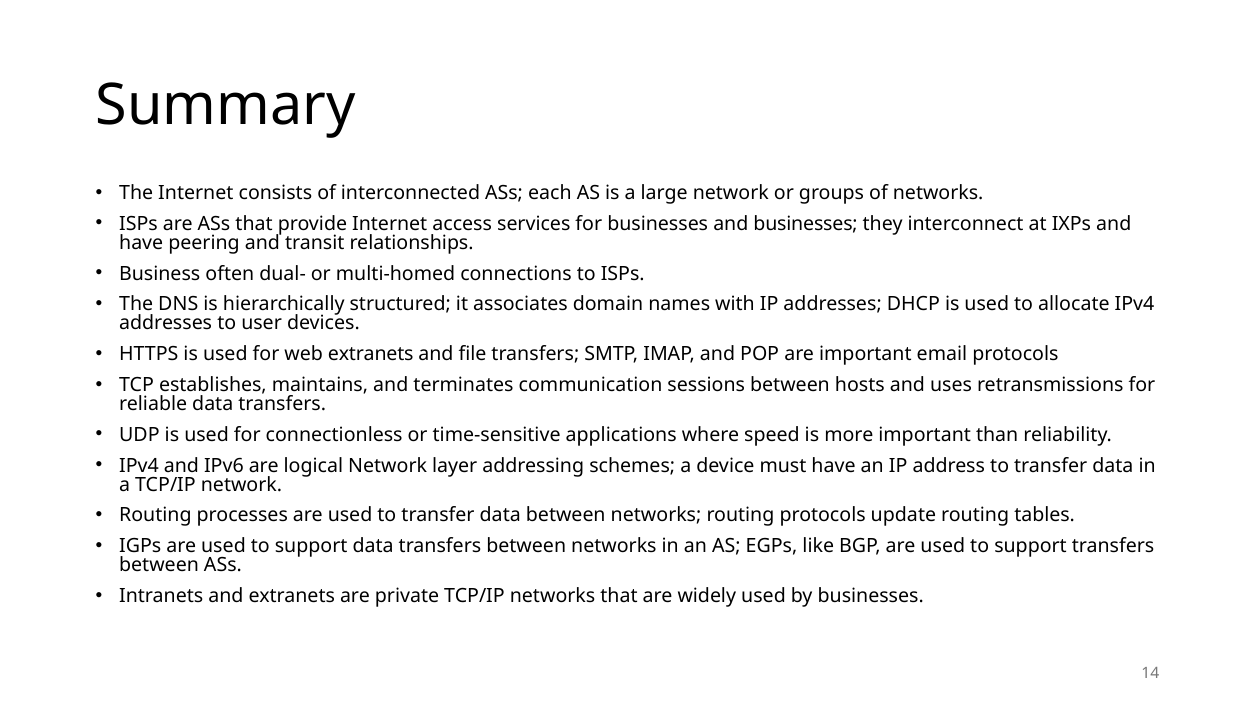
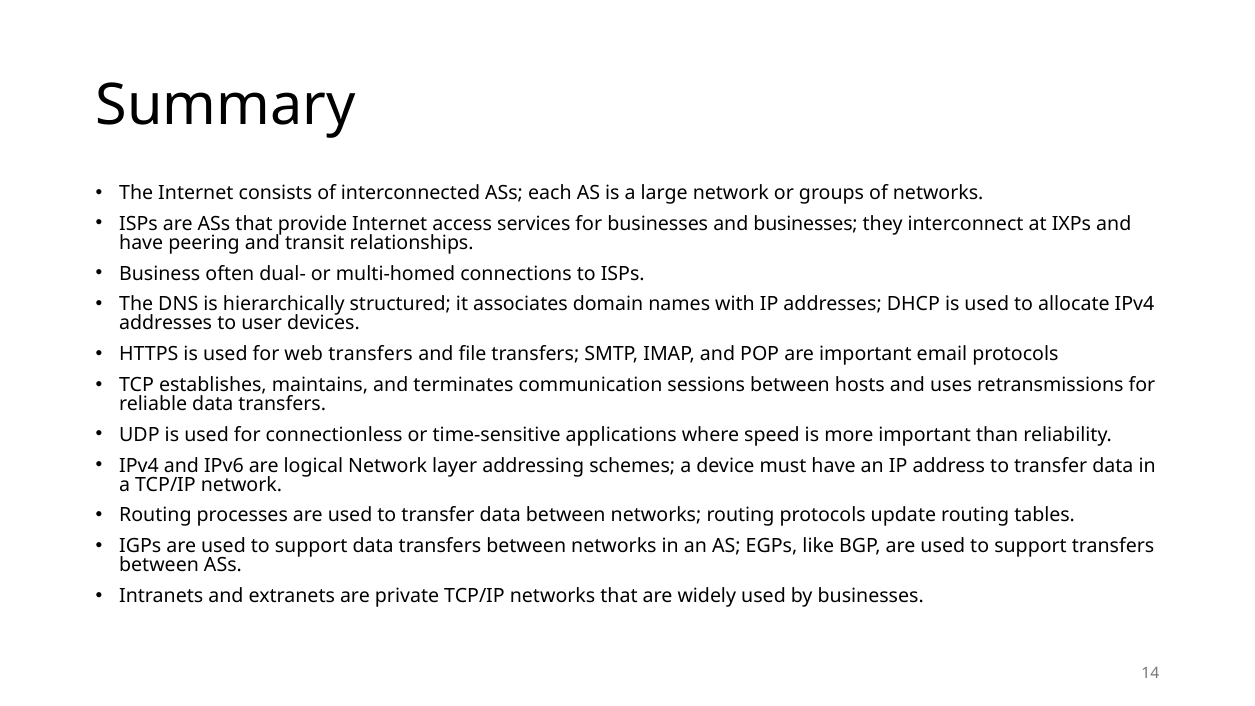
web extranets: extranets -> transfers (371, 354)
